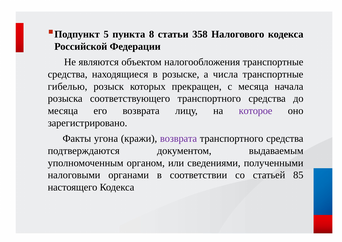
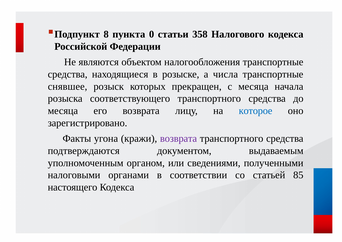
5: 5 -> 8 (106, 34)
8: 8 -> 0 (152, 34)
гибелью: гибелью -> снявшее (68, 86)
которое colour: purple -> blue (256, 111)
